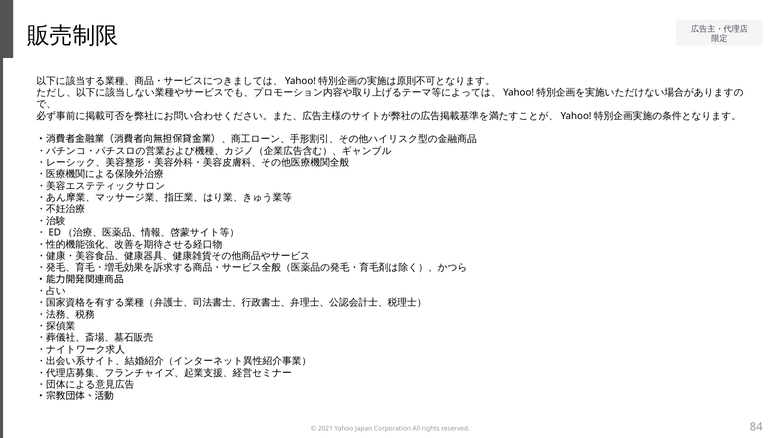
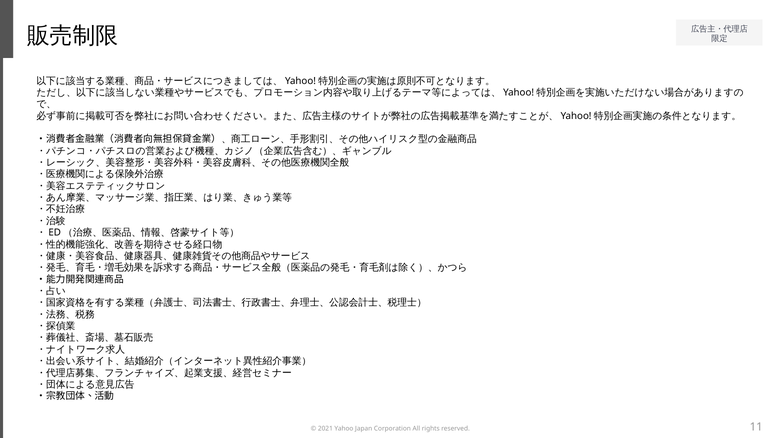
84: 84 -> 11 (756, 427)
